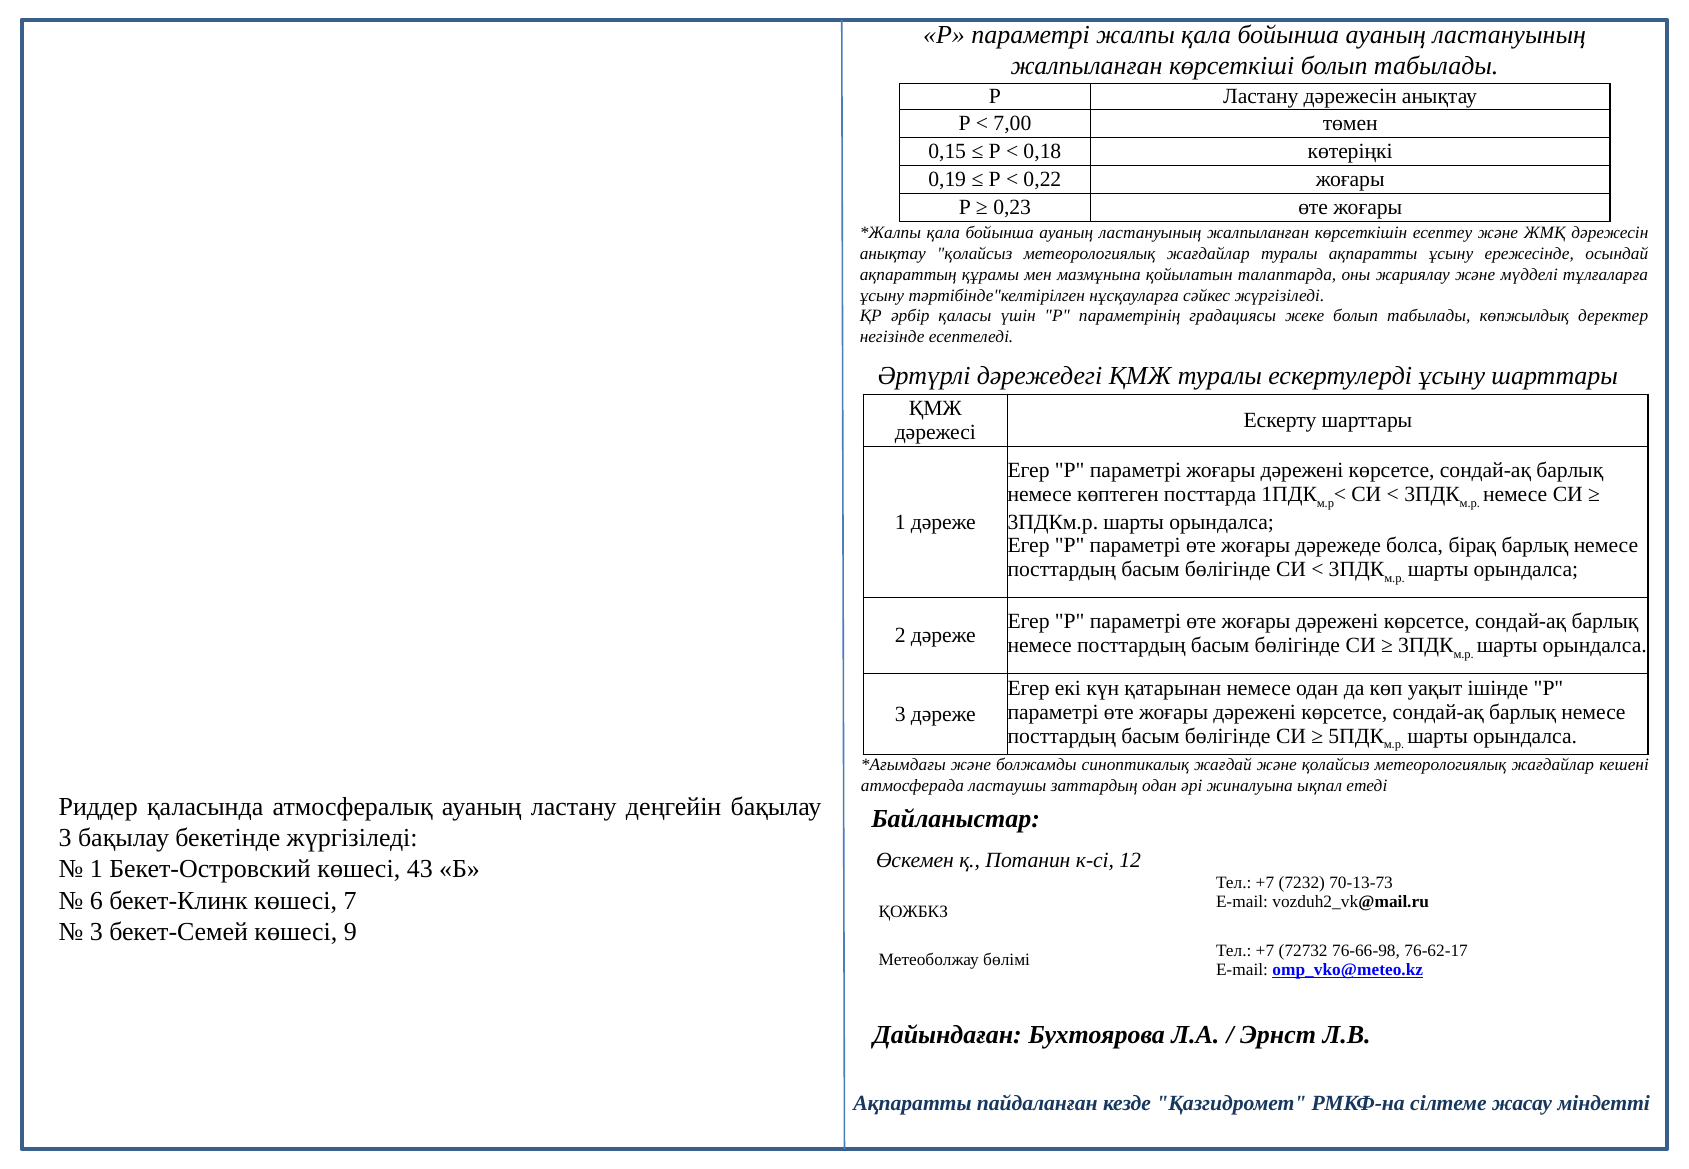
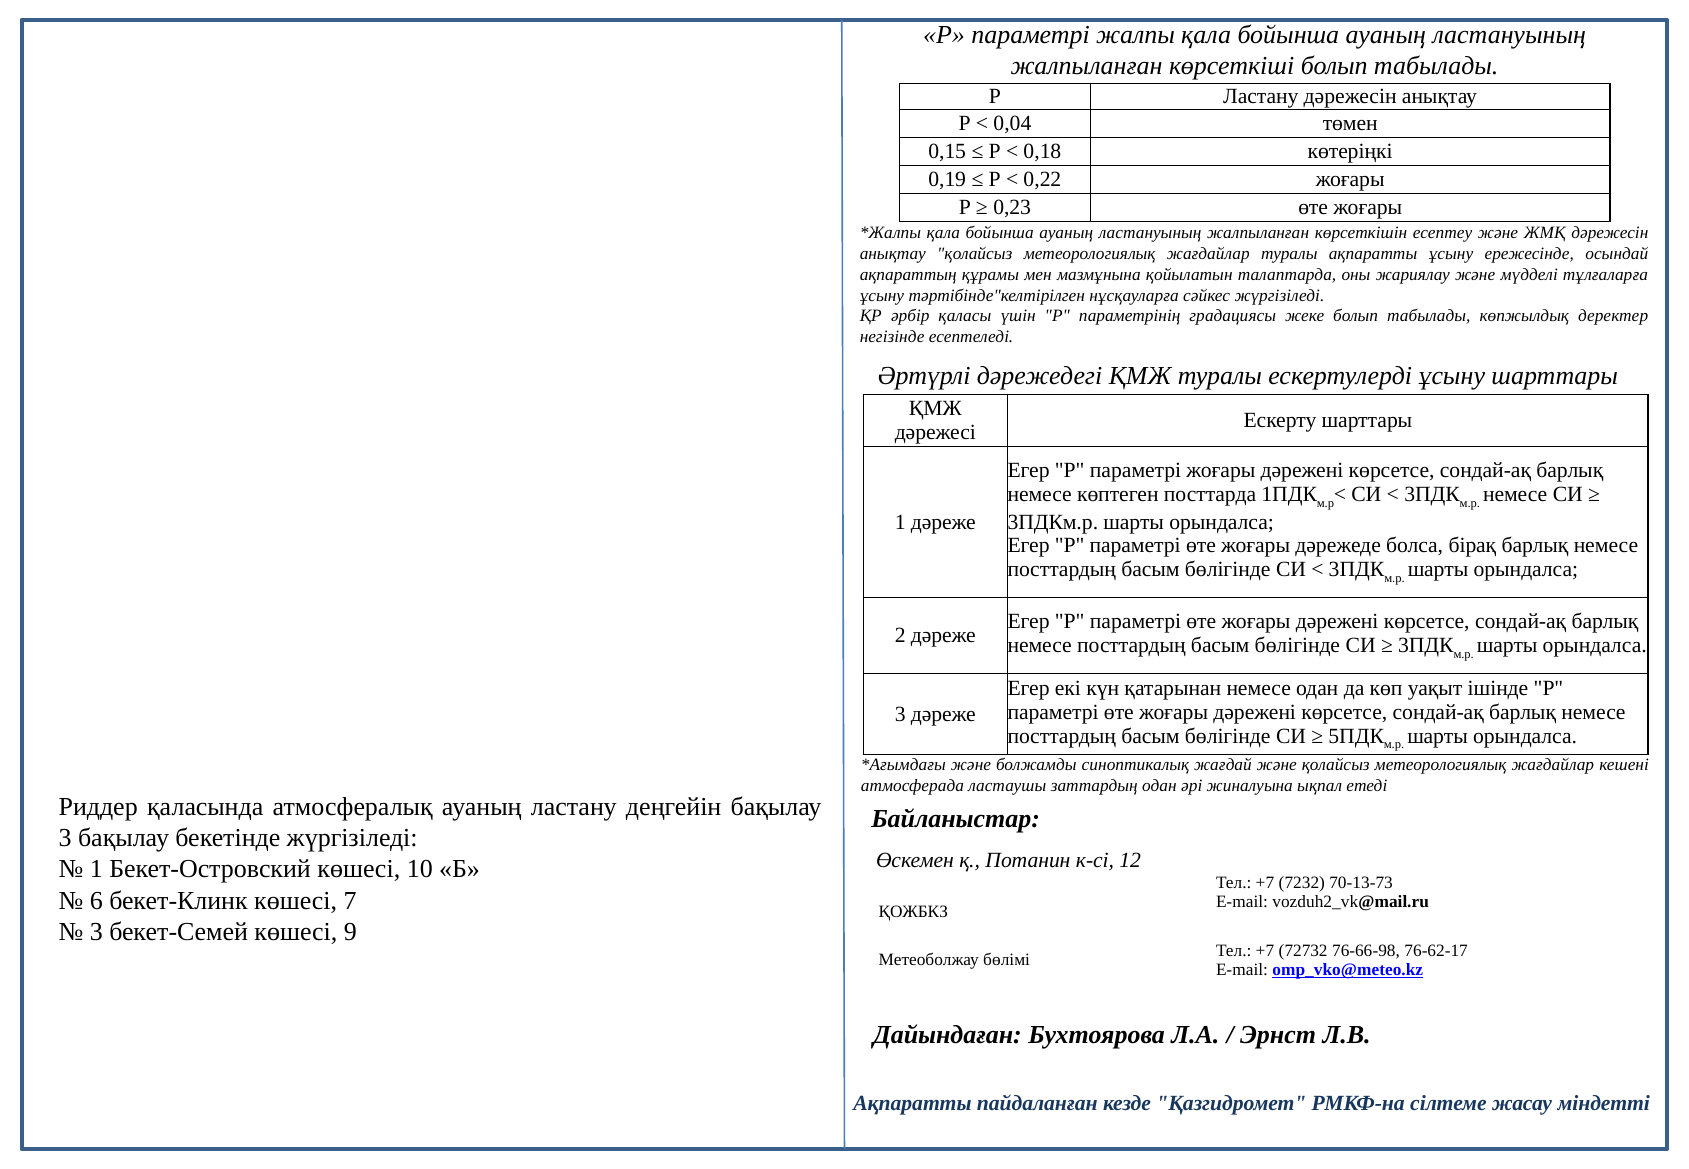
7,00: 7,00 -> 0,04 (1012, 123)
43: 43 -> 10 (420, 870)
